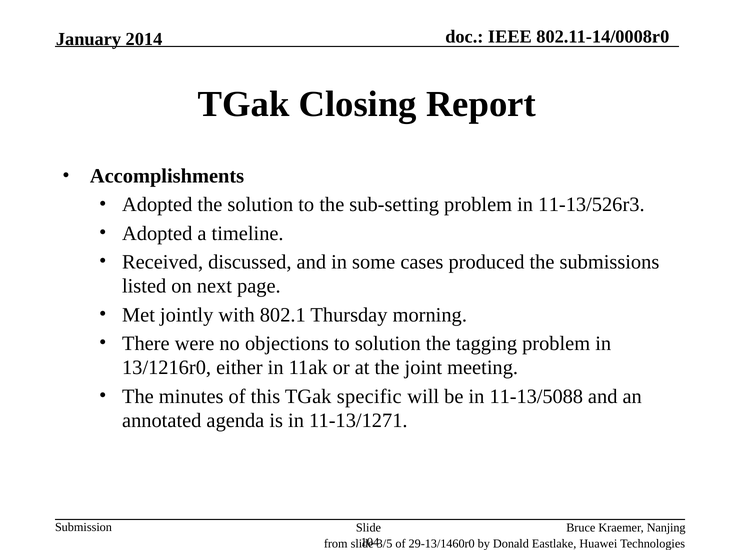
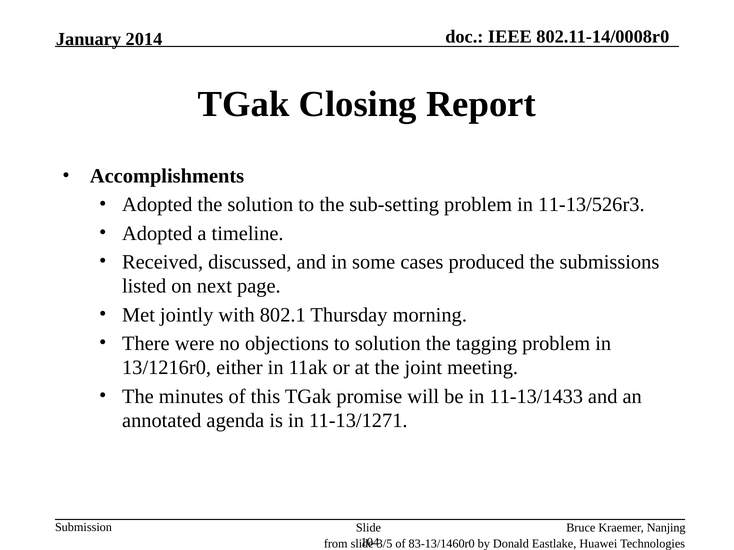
specific: specific -> promise (369, 397)
11-13/5088: 11-13/5088 -> 11-13/1433 (536, 397)
29-13/1460r0: 29-13/1460r0 -> 83-13/1460r0 (442, 544)
